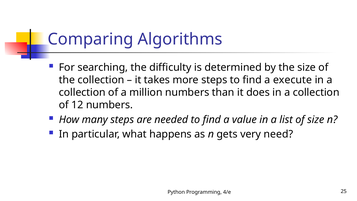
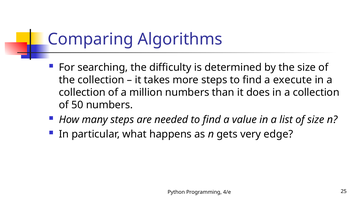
12: 12 -> 50 (77, 105)
need: need -> edge (278, 134)
